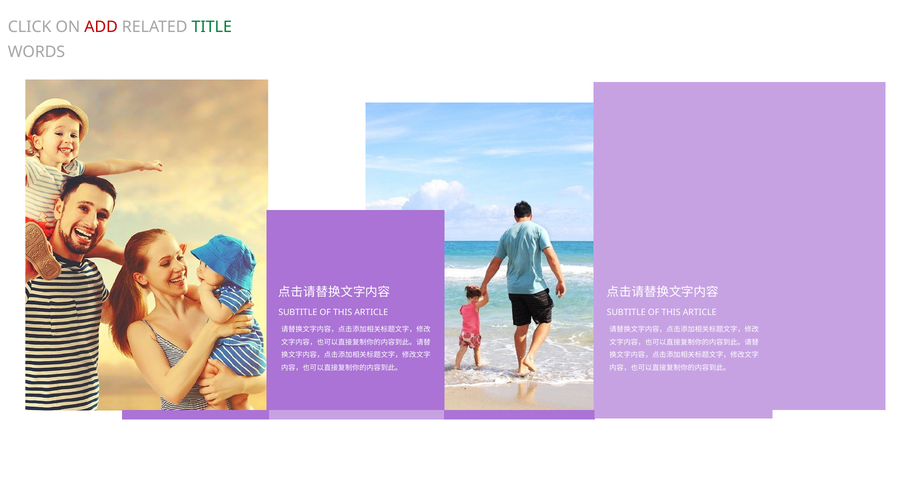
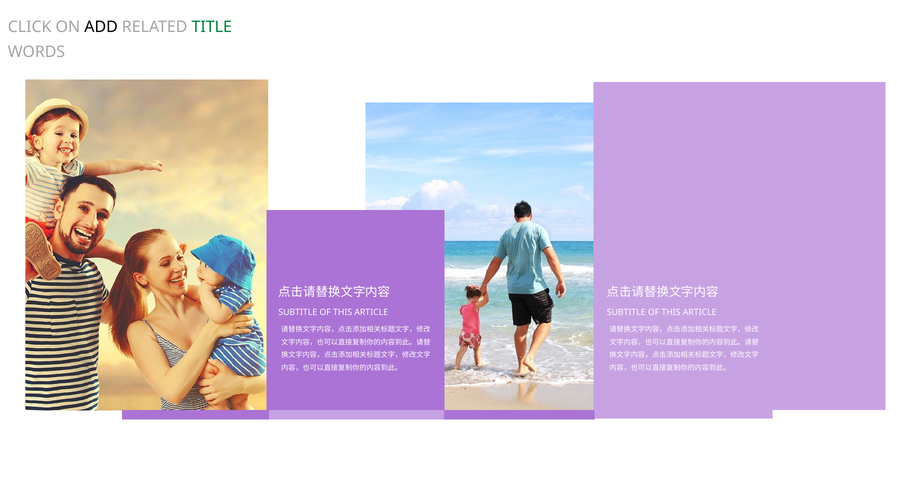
ADD colour: red -> black (101, 27)
